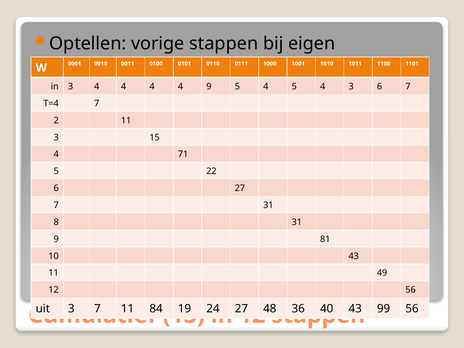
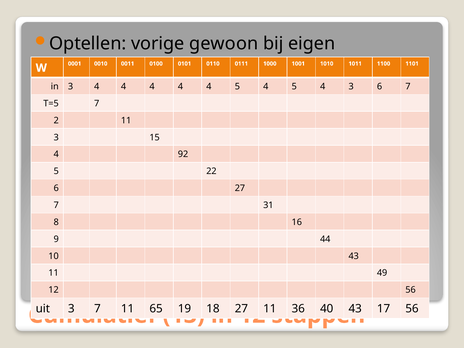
vorige stappen: stappen -> gewoon (224, 44)
9: 9 -> 4 (209, 87)
T=4: T=4 -> T=5 (51, 103)
71: 71 -> 92 (183, 154)
8 31: 31 -> 16 (297, 222)
81: 81 -> 44 (325, 239)
84: 84 -> 65 (156, 309)
24: 24 -> 18 (213, 309)
27 48: 48 -> 11 (270, 309)
99: 99 -> 17 (384, 309)
